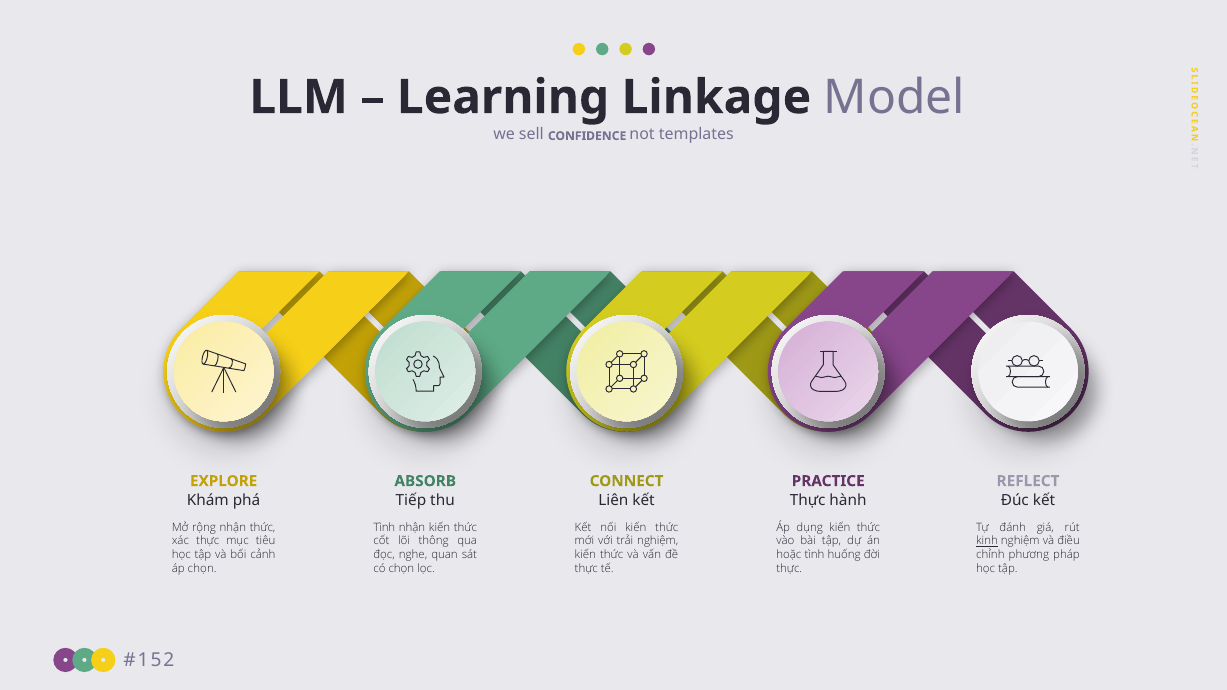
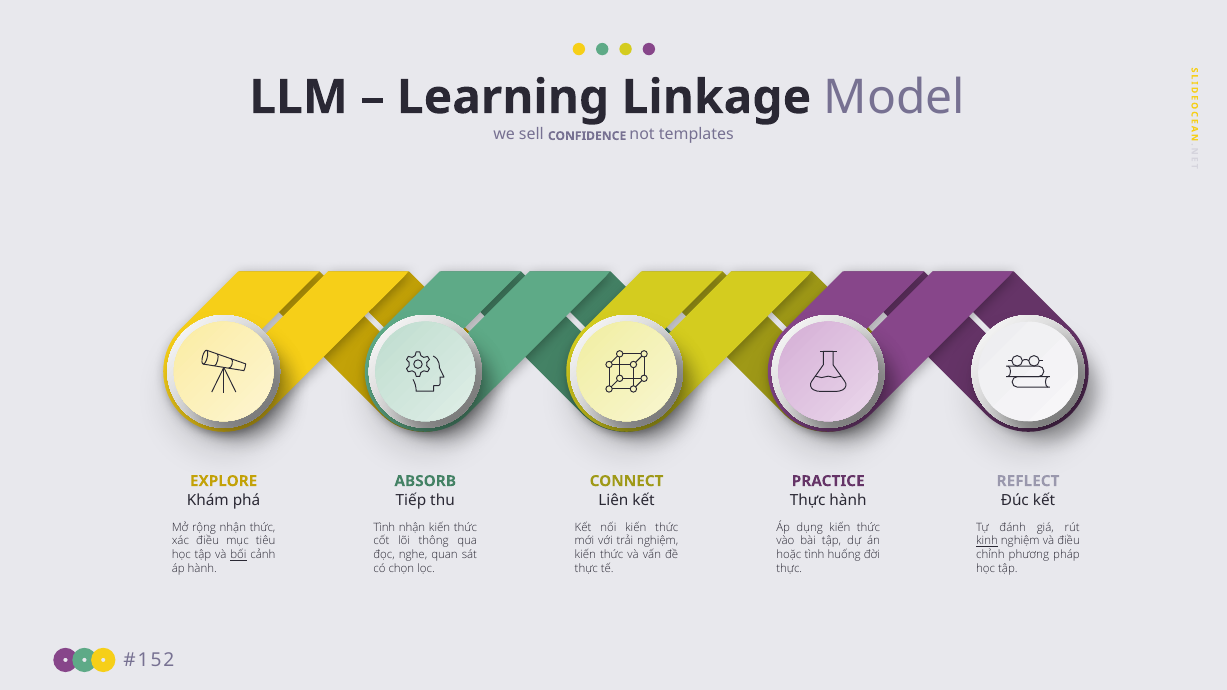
xác thực: thực -> điều (208, 541)
bối underline: none -> present (238, 555)
áp chọn: chọn -> hành (202, 569)
